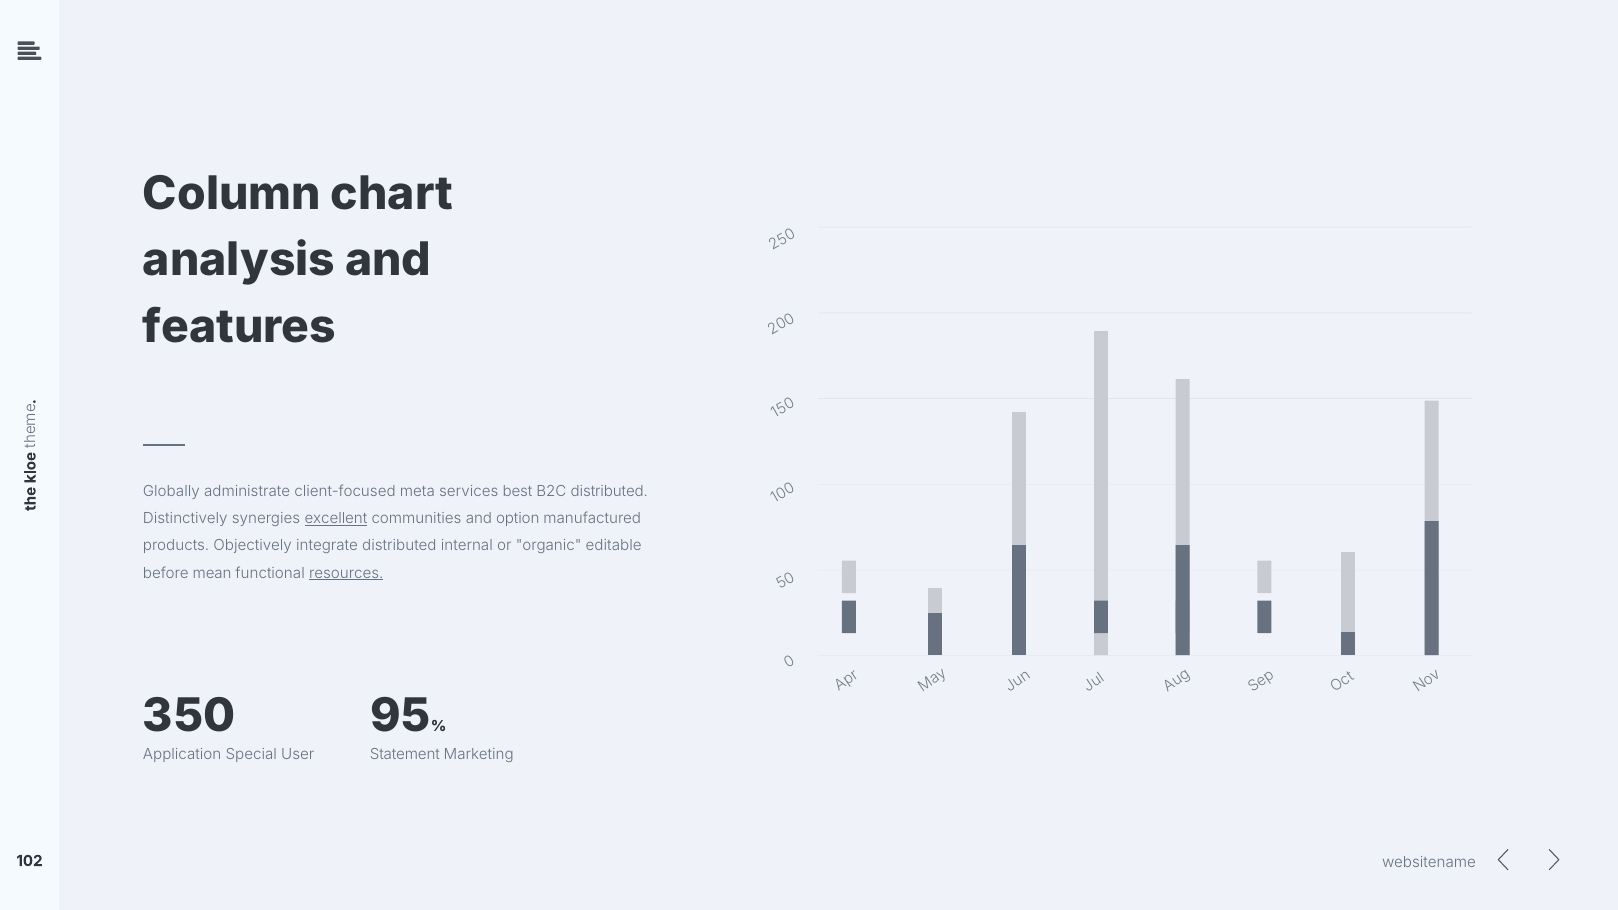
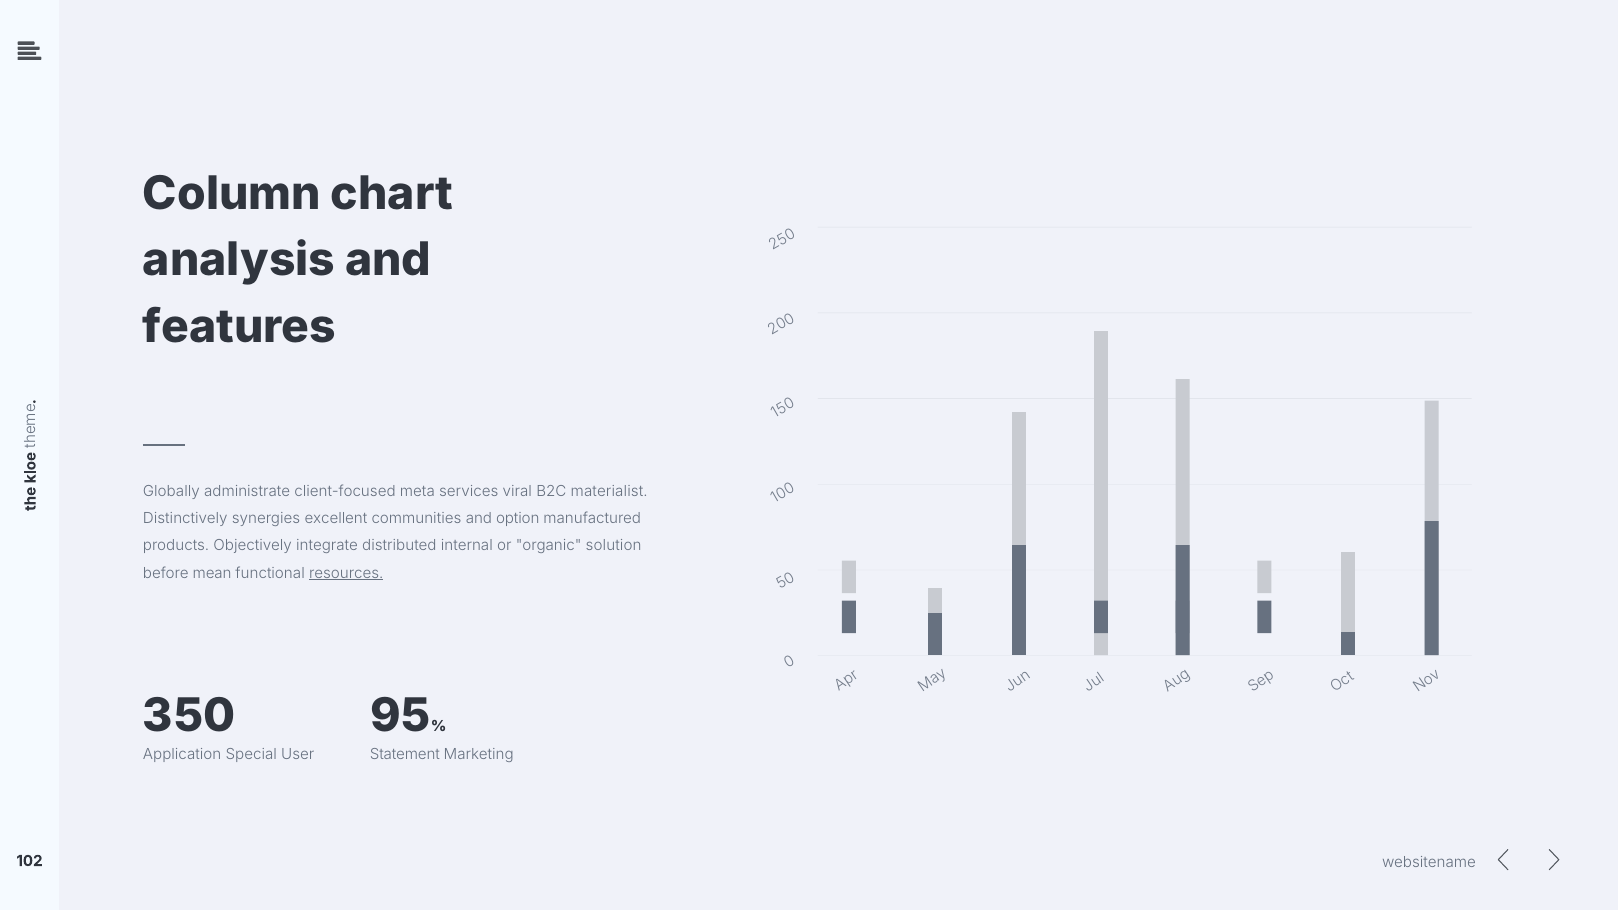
best: best -> viral (517, 491)
B2C distributed: distributed -> materialist (609, 491)
excellent underline: present -> none (336, 519)
editable: editable -> solution (614, 546)
